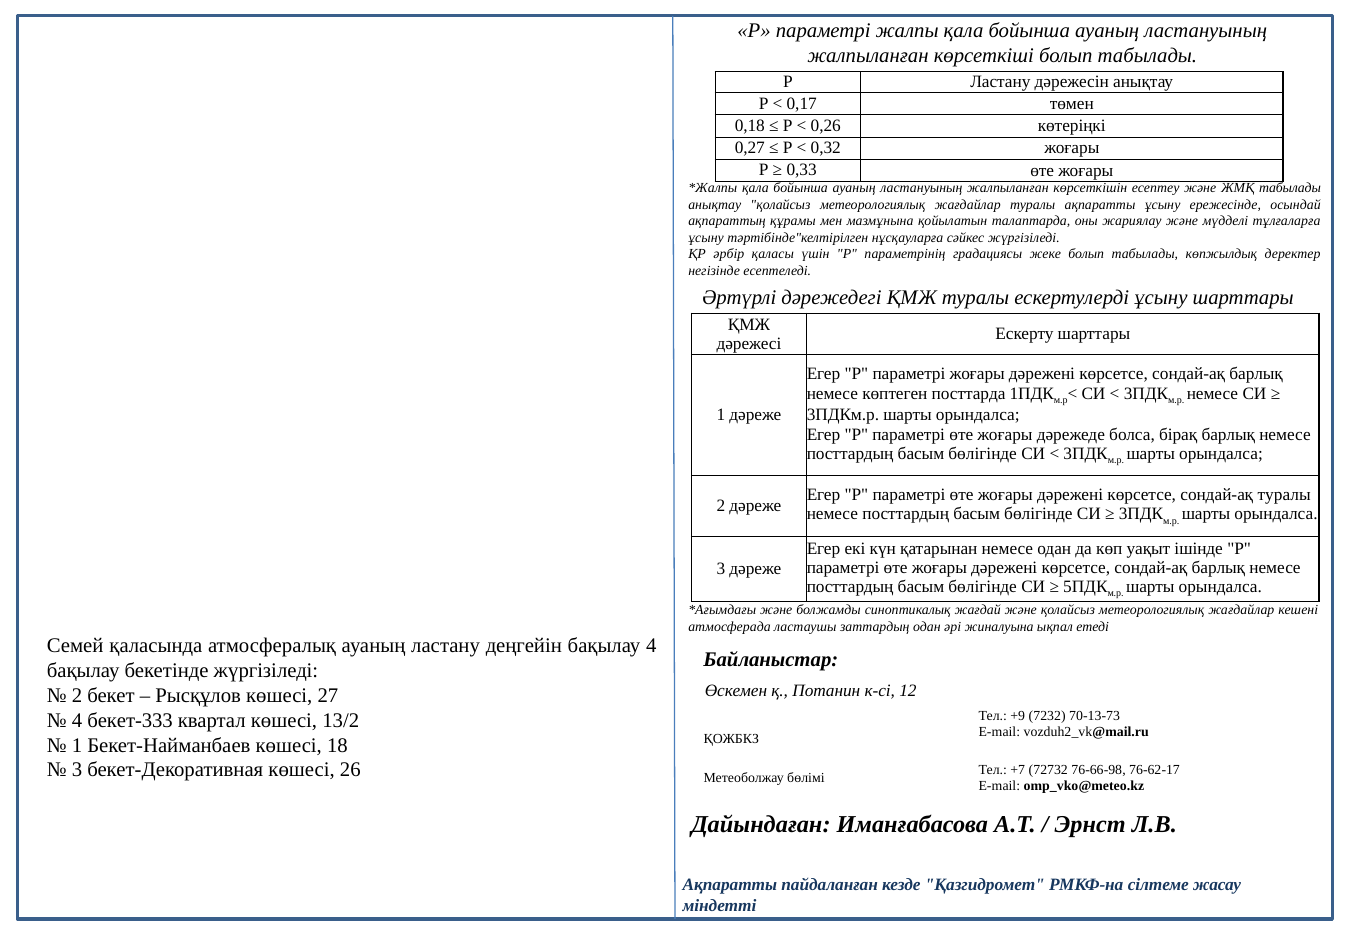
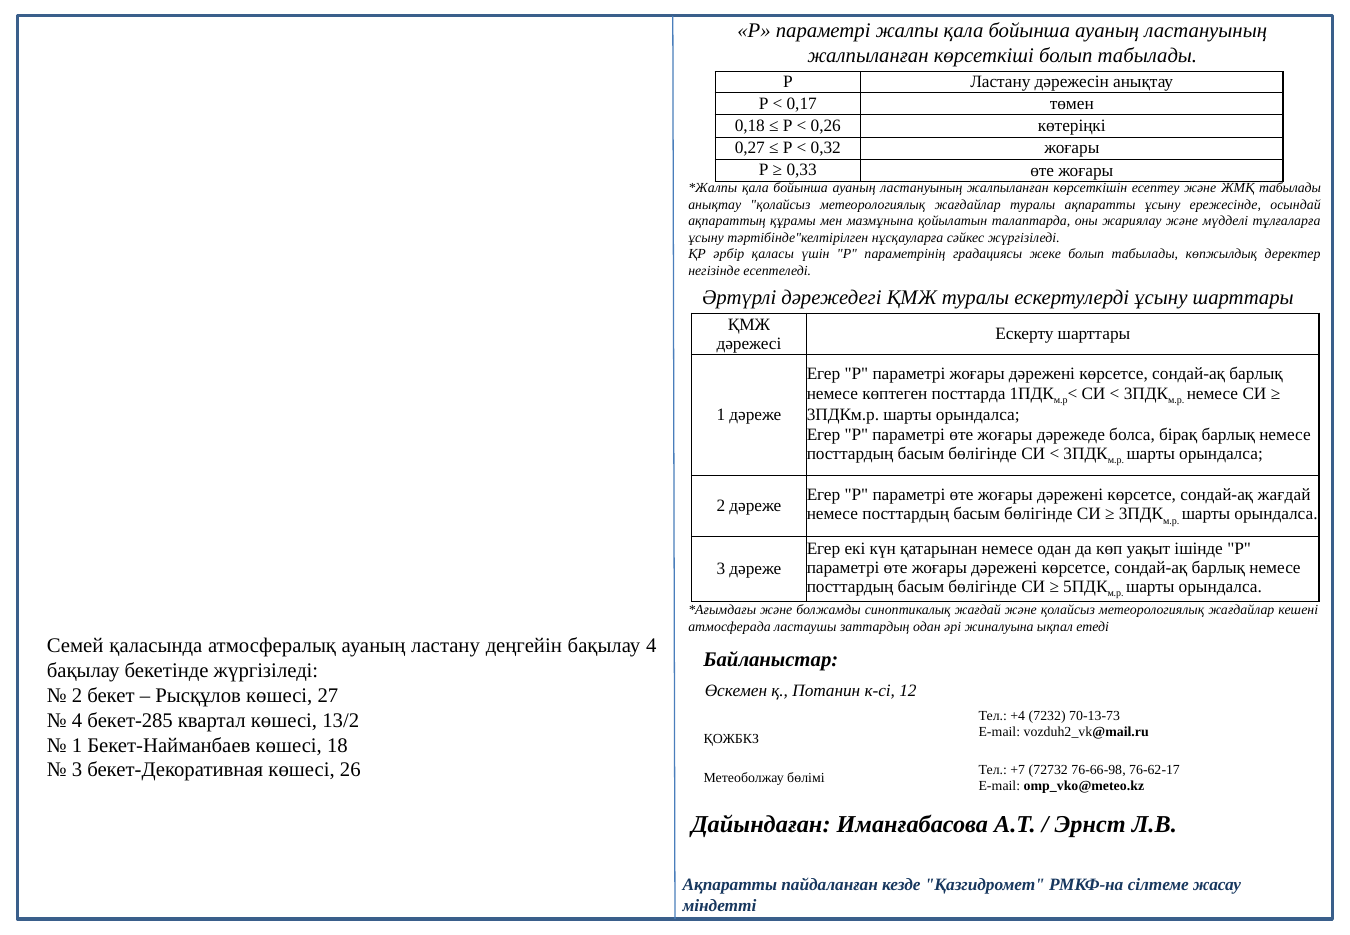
сондай-ақ туралы: туралы -> жағдай (1284, 495)
+9: +9 -> +4 (1018, 716)
бекет-333: бекет-333 -> бекет-285 (130, 720)
